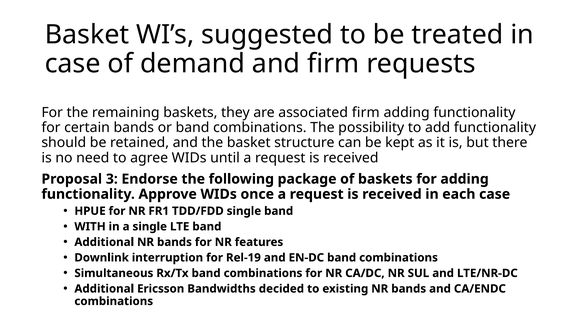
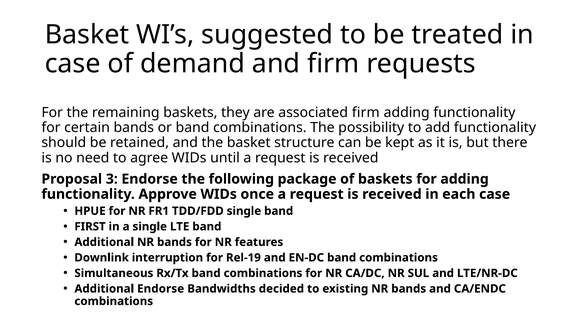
WITH: WITH -> FIRST (90, 227)
Additional Ericsson: Ericsson -> Endorse (161, 289)
